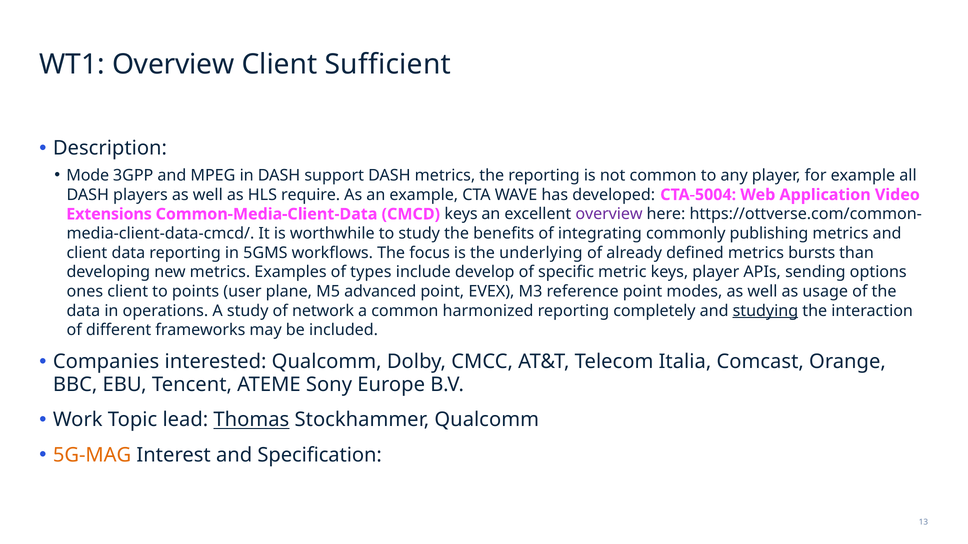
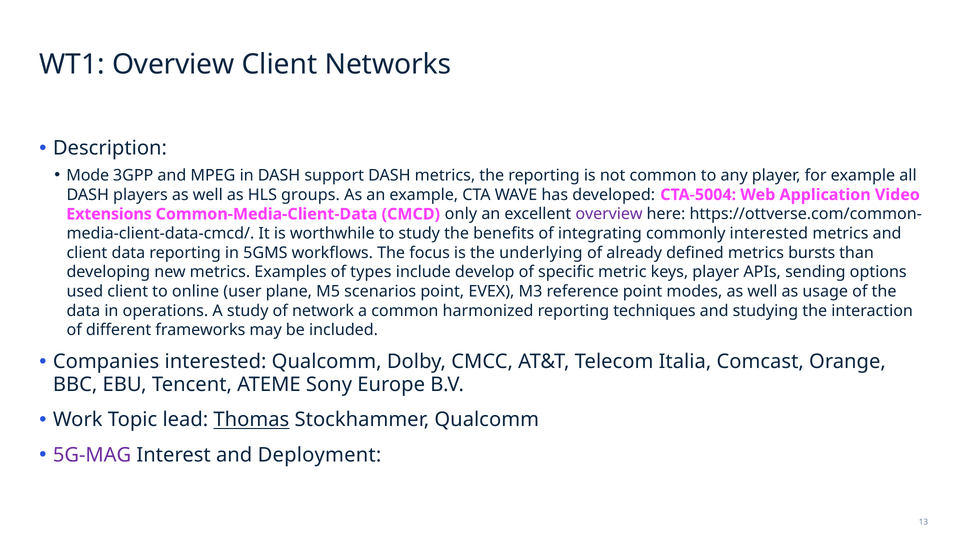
Sufficient: Sufficient -> Networks (388, 65)
require: require -> groups (311, 195)
CMCD keys: keys -> only (461, 214)
commonly publishing: publishing -> interested (769, 234)
ones: ones -> used (85, 292)
points: points -> online (196, 292)
advanced: advanced -> scenarios (380, 292)
completely: completely -> techniques (654, 311)
studying underline: present -> none (765, 311)
5G-MAG colour: orange -> purple (92, 455)
Specification: Specification -> Deployment (319, 455)
